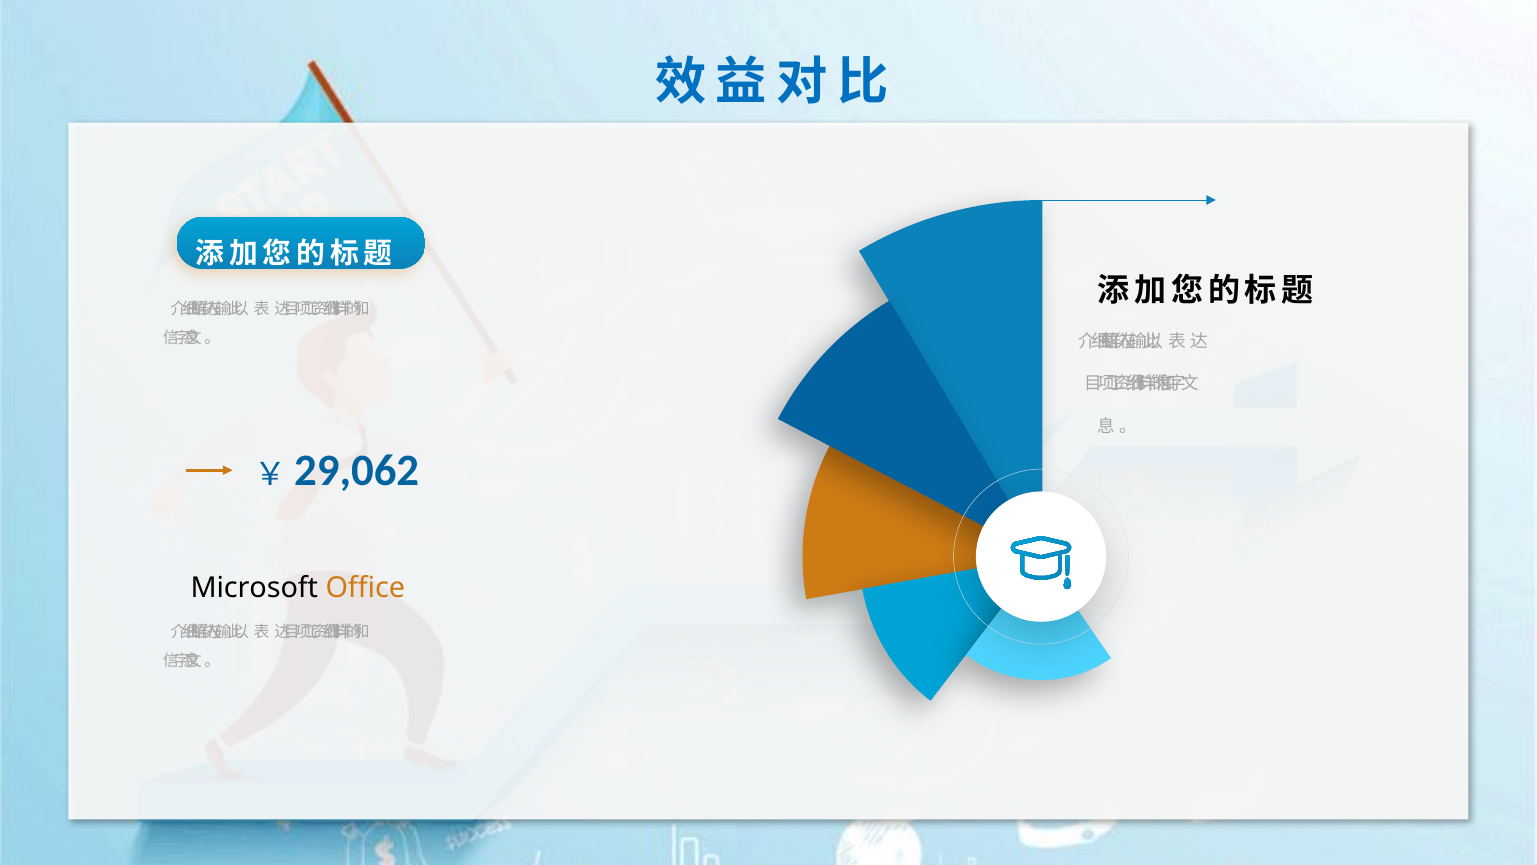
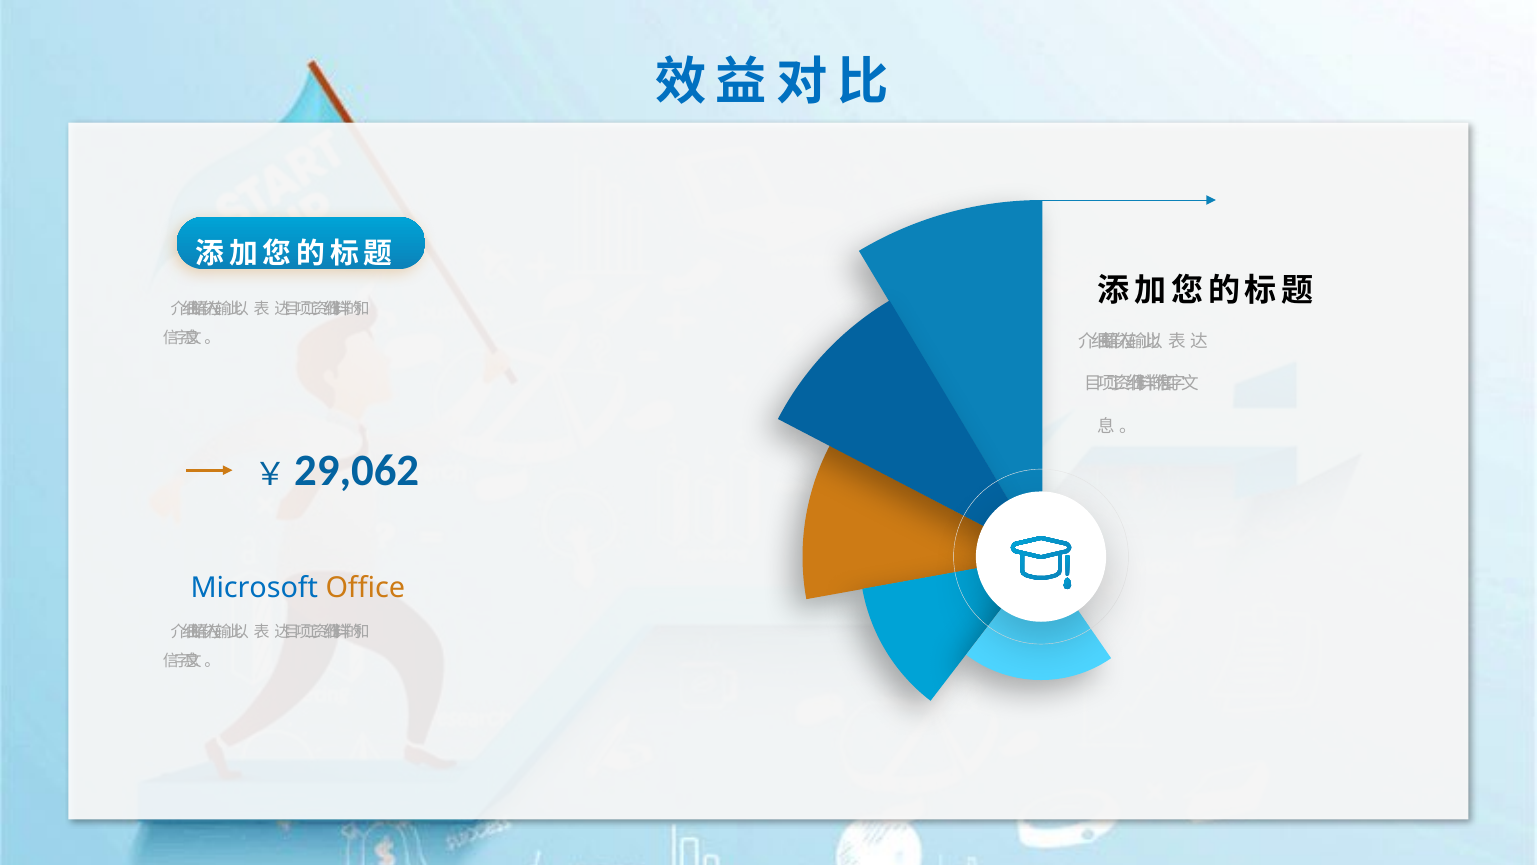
Microsoft colour: black -> blue (254, 587)
